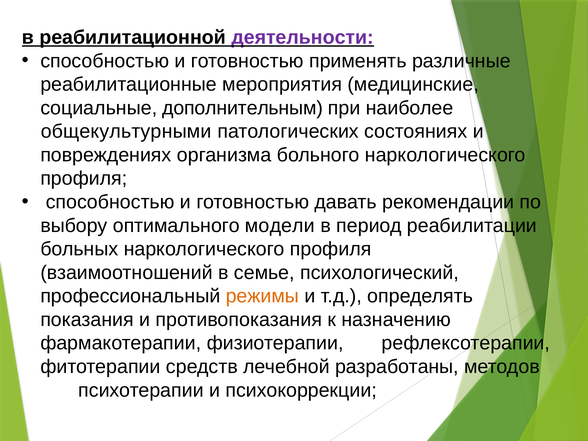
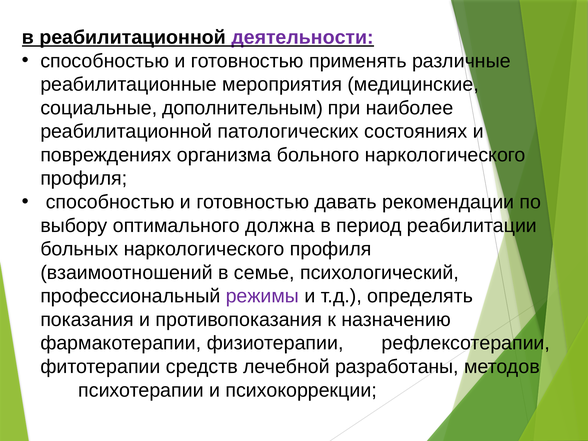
общекультурными: общекультурными -> реабилитационной (126, 131)
модели: модели -> должна (280, 226)
режимы colour: orange -> purple (262, 296)
